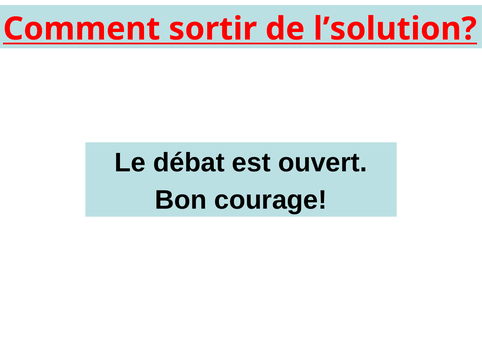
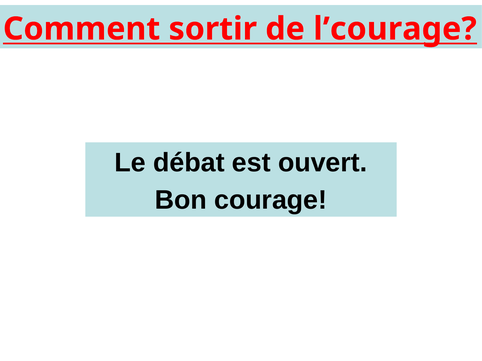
l’solution: l’solution -> l’courage (395, 29)
